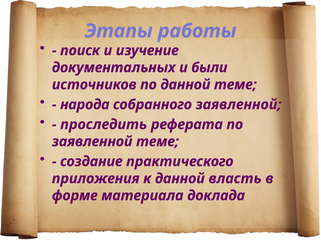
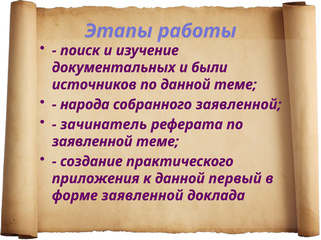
проследить: проследить -> зачинатель (104, 125)
власть: власть -> первый (235, 179)
форме материала: материала -> заявленной (142, 196)
